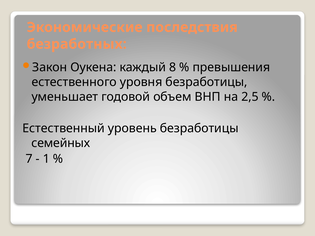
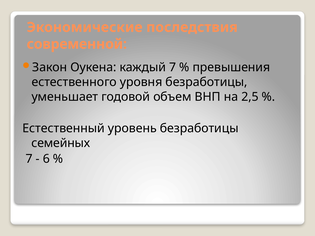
безработных: безработных -> современной (77, 44)
каждый 8: 8 -> 7 (173, 67)
1: 1 -> 6 (46, 159)
